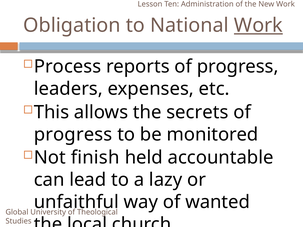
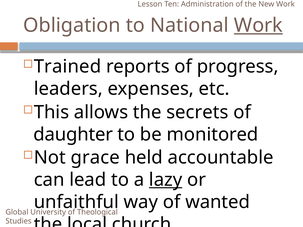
Process: Process -> Trained (67, 67)
progress: progress -> daughter (73, 135)
finish: finish -> grace (95, 158)
lazy underline: none -> present (166, 180)
